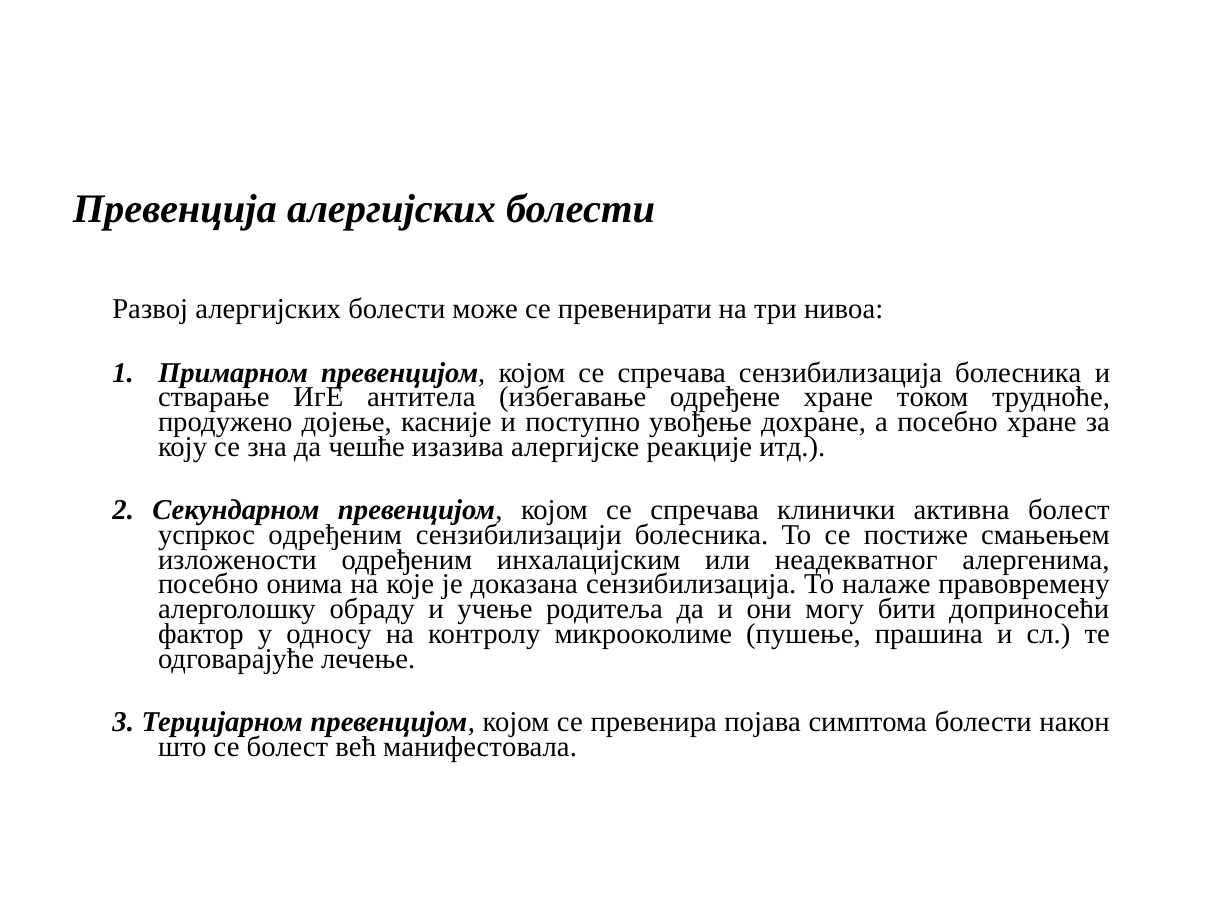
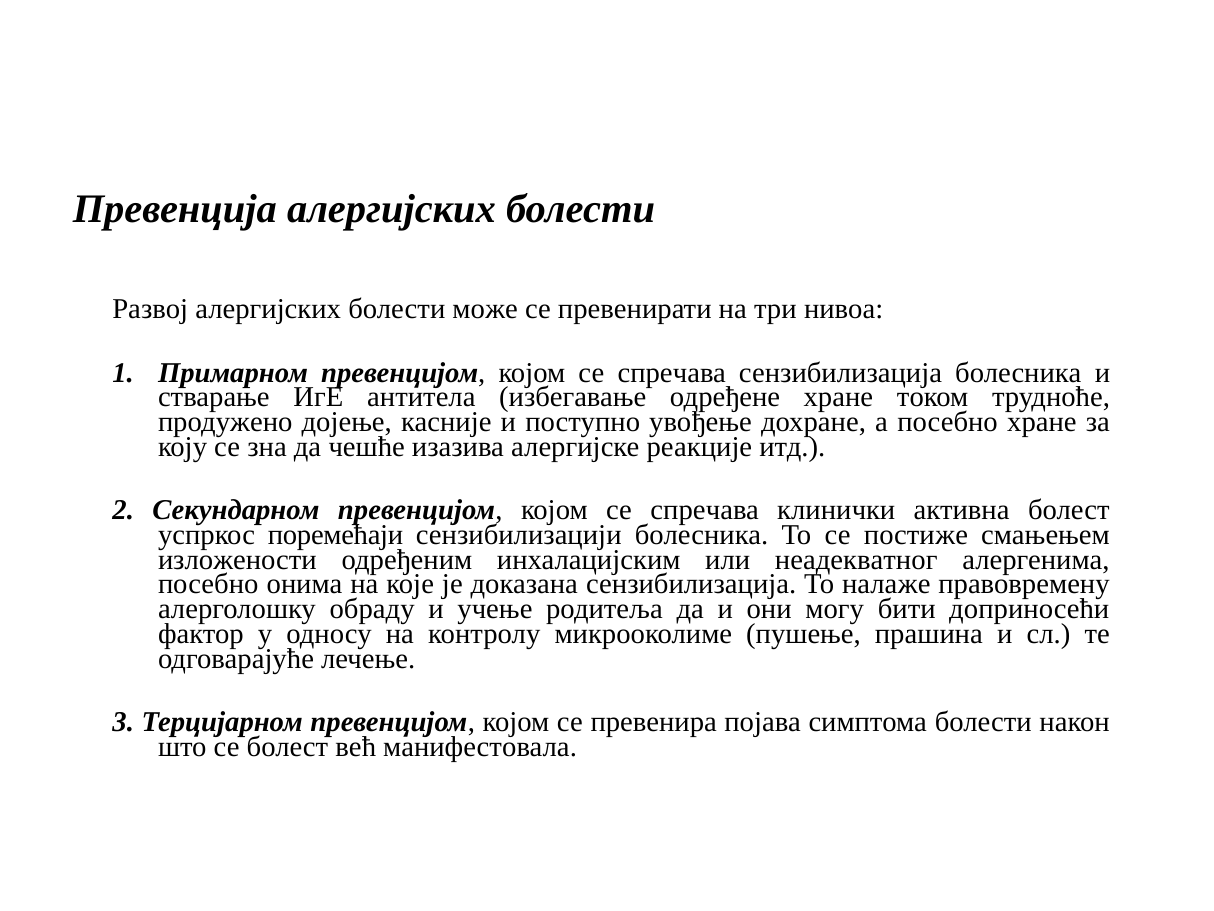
успркос одређеним: одређеним -> поремећаји (336, 535)
